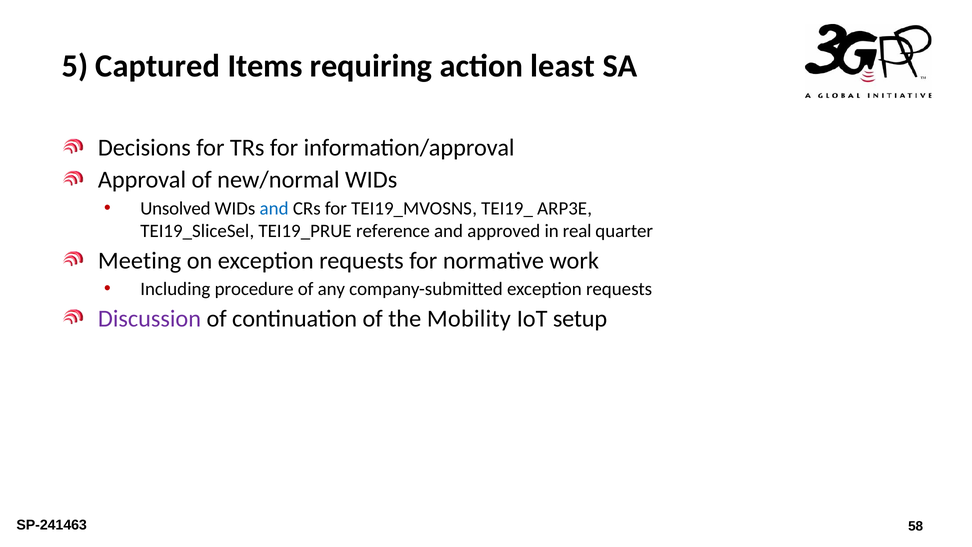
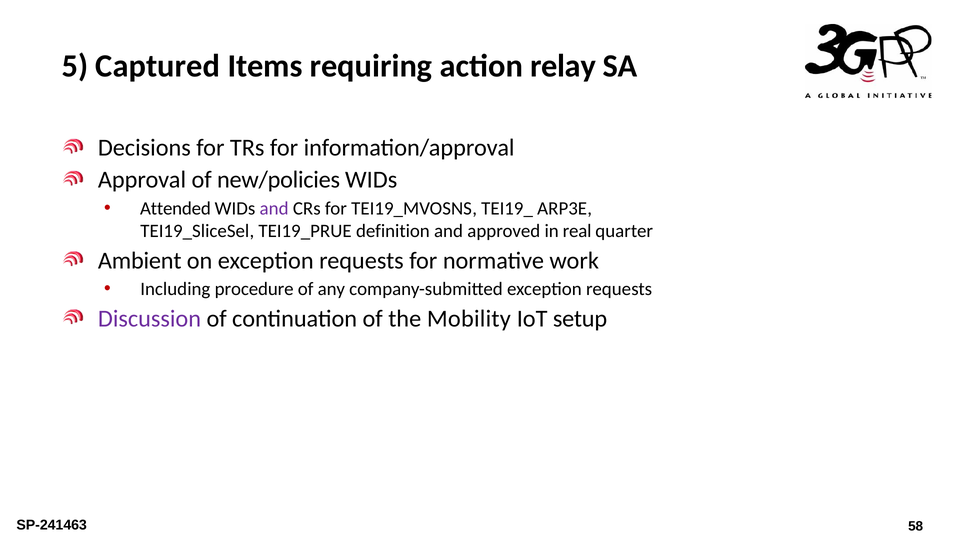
least: least -> relay (563, 66)
new/normal: new/normal -> new/policies (279, 180)
Unsolved: Unsolved -> Attended (175, 208)
and colour: blue -> purple (274, 208)
reference: reference -> definition (393, 231)
Meeting: Meeting -> Ambient (140, 260)
